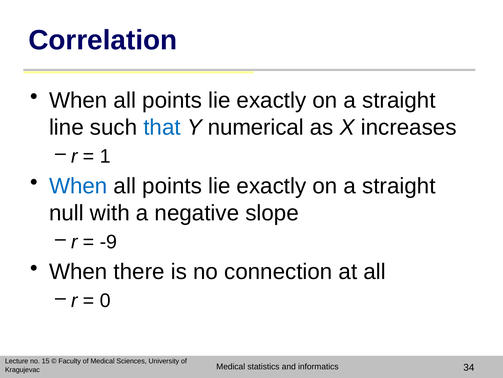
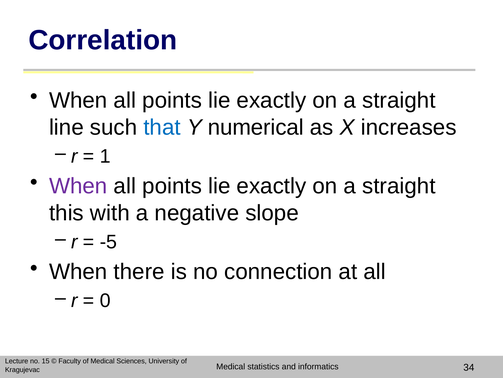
When colour: blue -> purple (78, 186)
null: null -> this (66, 213)
-9: -9 -> -5 (108, 242)
